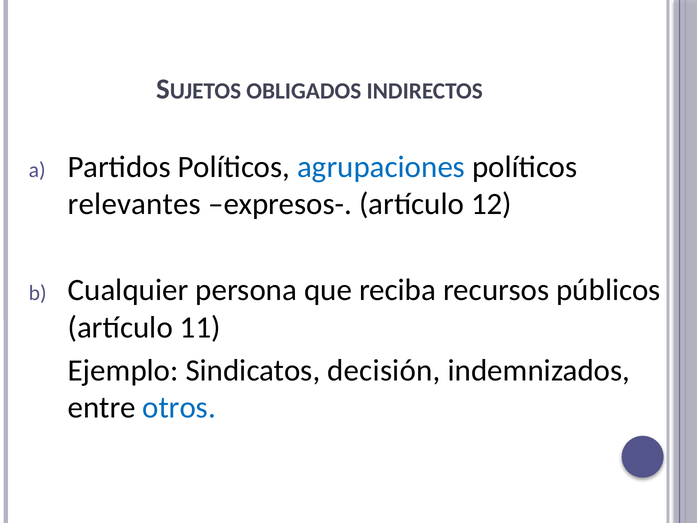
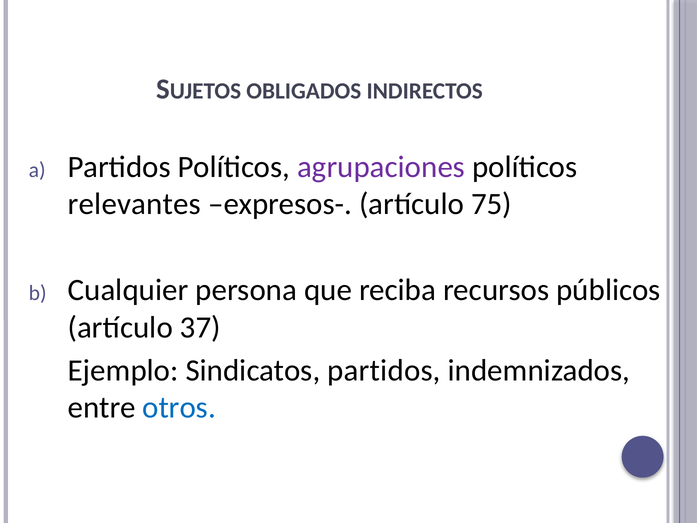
agrupaciones colour: blue -> purple (381, 167)
12: 12 -> 75 (491, 204)
11: 11 -> 37 (200, 327)
Sindicatos decisión: decisión -> partidos (384, 370)
